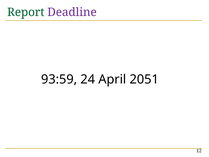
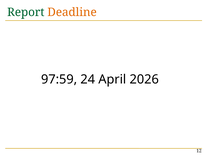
Deadline colour: purple -> orange (72, 12)
93:59: 93:59 -> 97:59 (59, 79)
2051: 2051 -> 2026 (144, 79)
